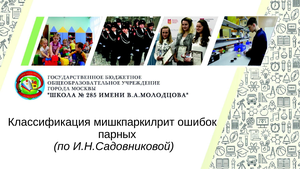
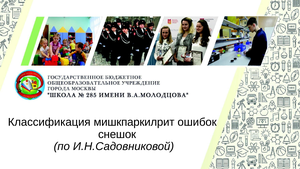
парных: парных -> снешок (117, 134)
